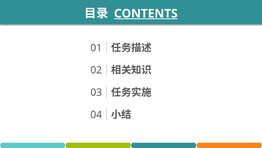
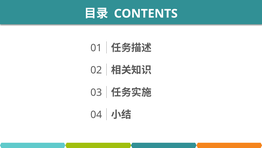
CONTENTS underline: present -> none (146, 14)
